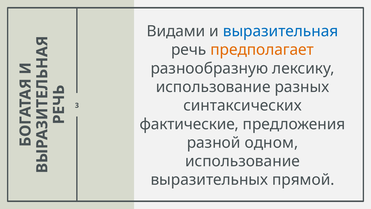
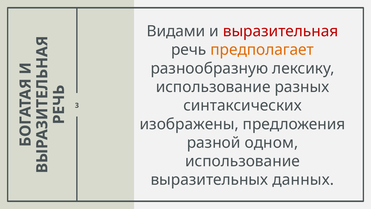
выразительная colour: blue -> red (281, 31)
фактические: фактические -> изображены (189, 124)
прямой: прямой -> данных (303, 180)
